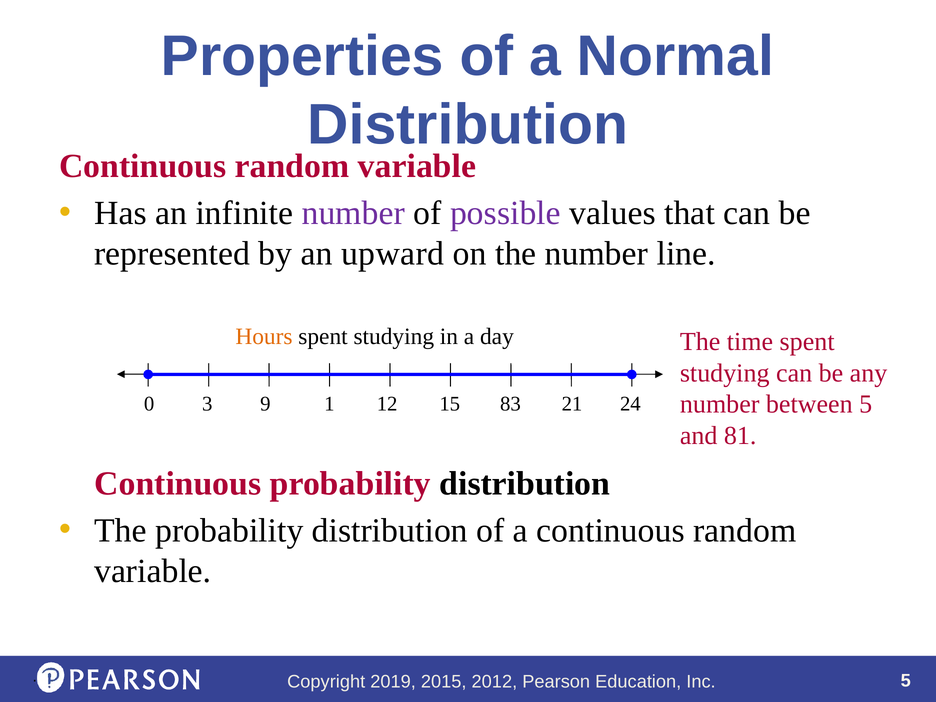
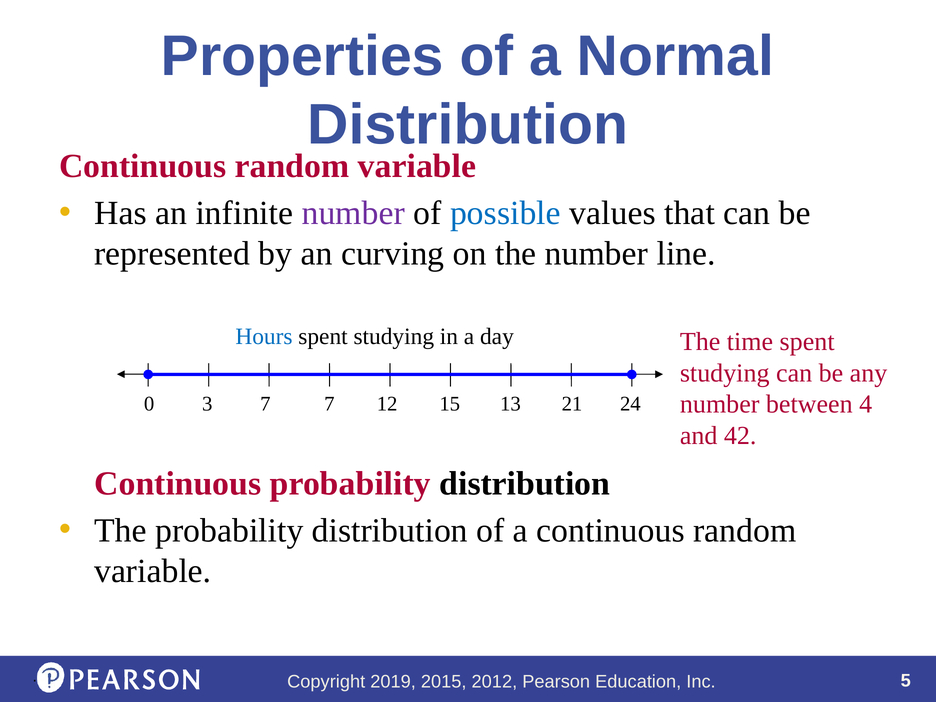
possible colour: purple -> blue (505, 213)
upward: upward -> curving (393, 254)
Hours colour: orange -> blue (264, 337)
between 5: 5 -> 4 (866, 404)
0 9: 9 -> 7 (265, 404)
3 1: 1 -> 7 (329, 404)
83: 83 -> 13 (510, 404)
81: 81 -> 42 (740, 435)
